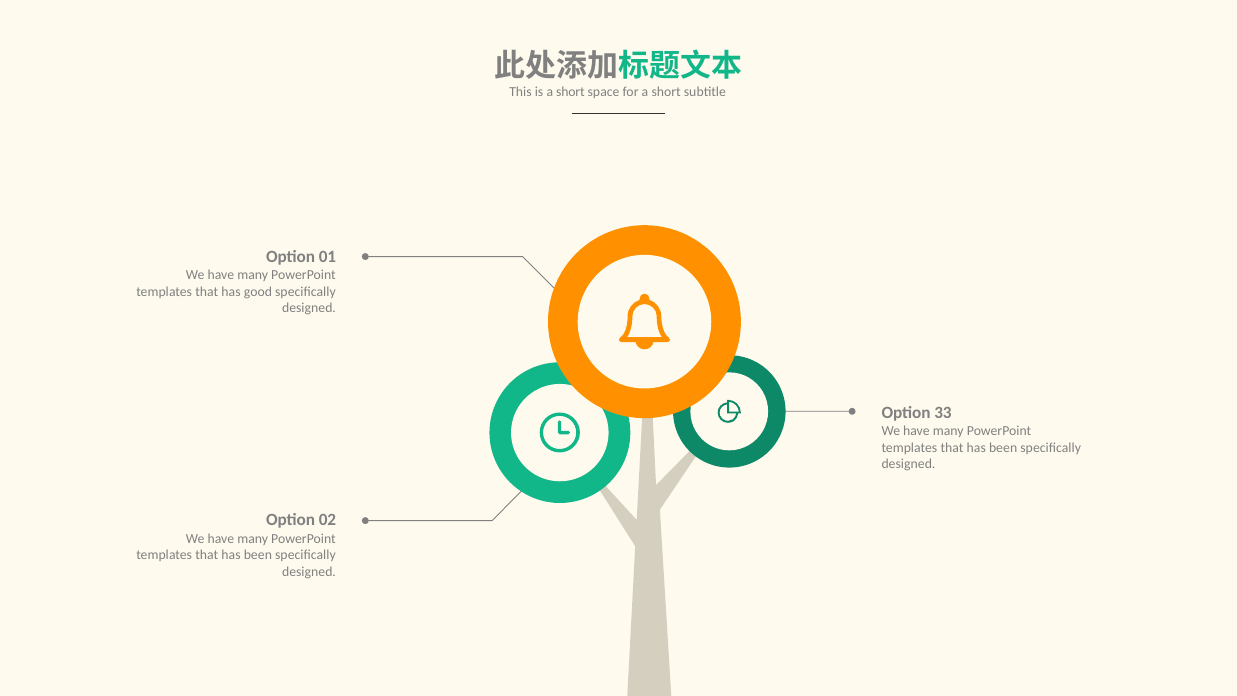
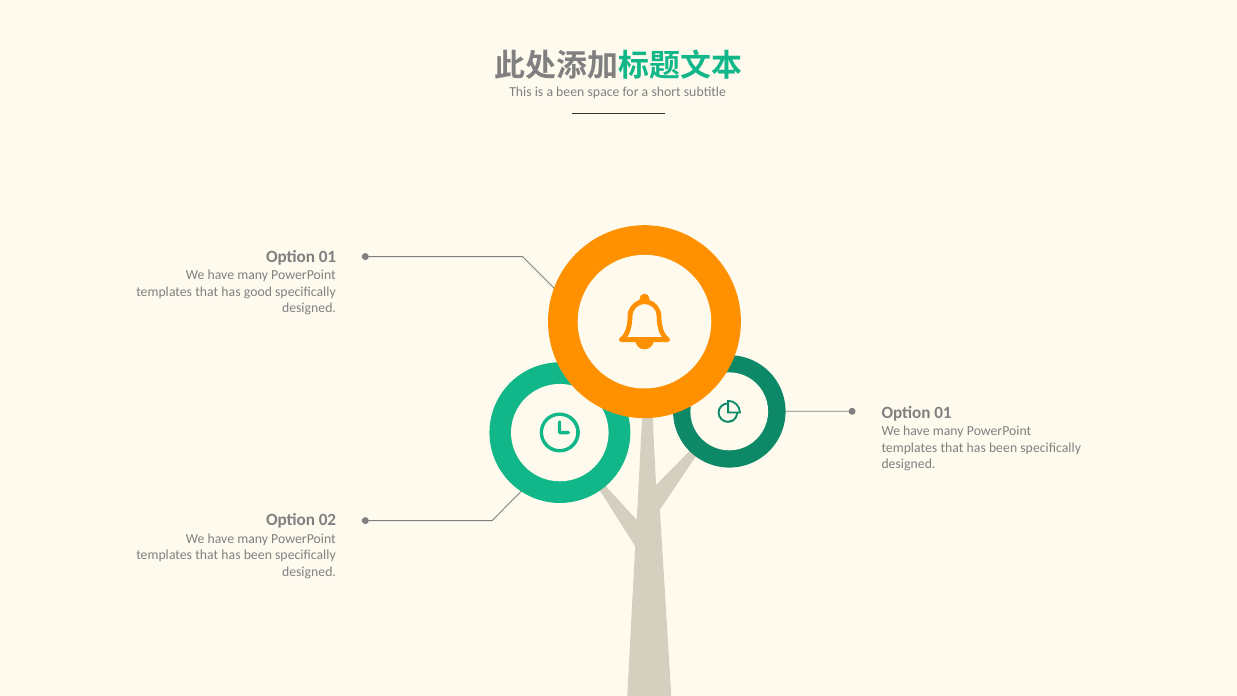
is a short: short -> been (570, 92)
33: 33 -> 01 (943, 413)
